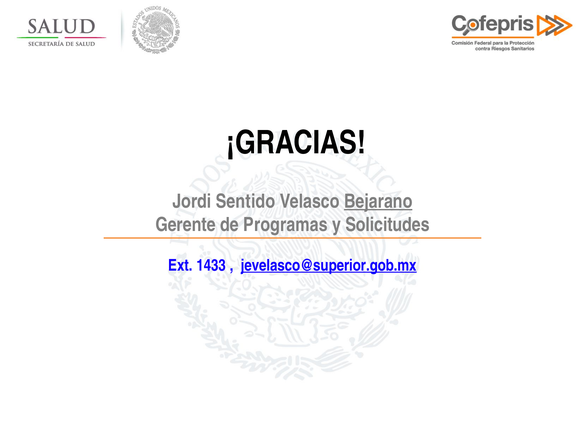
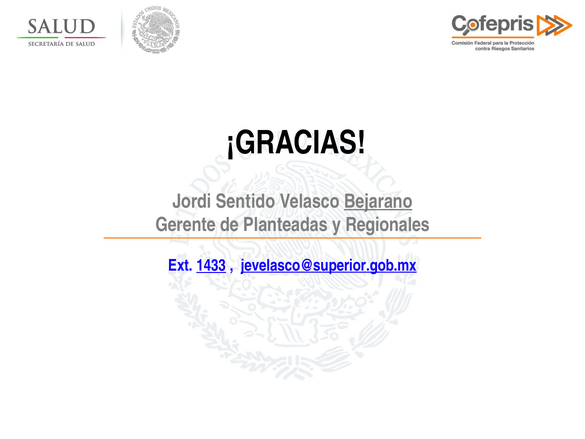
Programas: Programas -> Planteadas (285, 225)
Solicitudes: Solicitudes -> Regionales (388, 225)
1433 underline: none -> present (211, 265)
